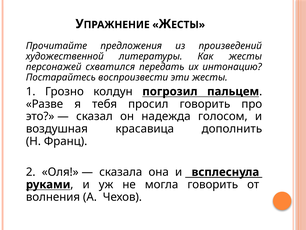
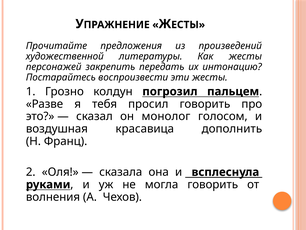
схватился: схватился -> закрепить (110, 67)
надежда: надежда -> монолог (166, 116)
